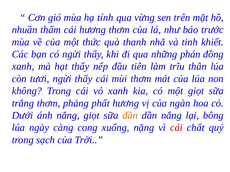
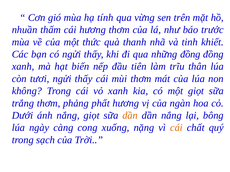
những phán: phán -> đồng (190, 54)
hạt thấy: thấy -> biến (80, 67)
cái colour: red -> orange (176, 128)
